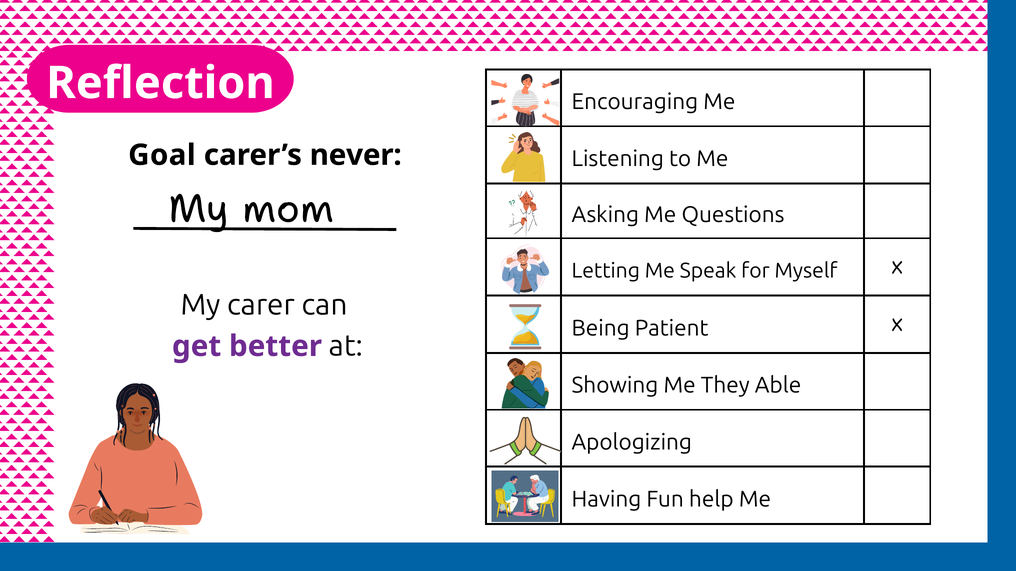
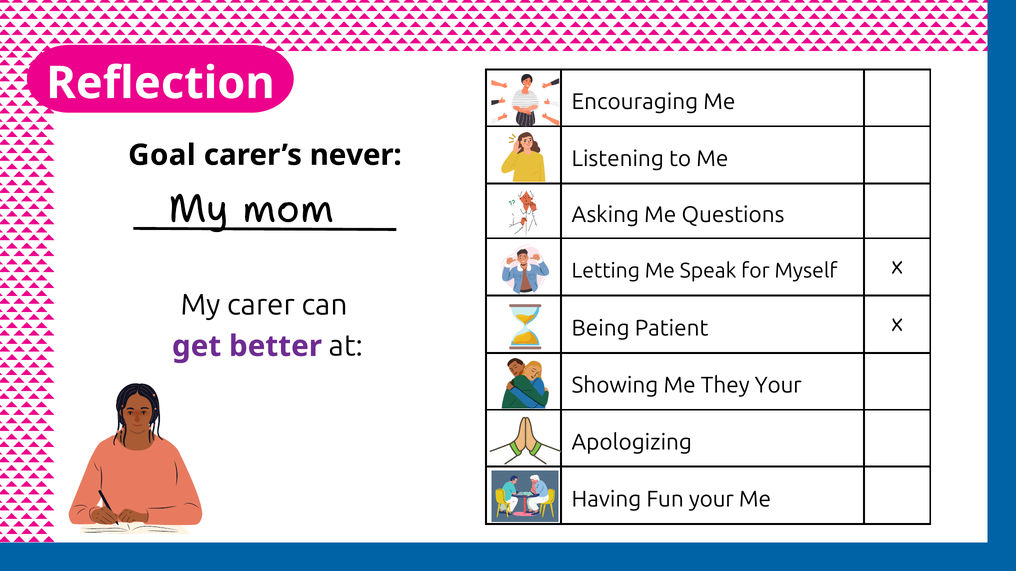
They Able: Able -> Your (778, 386)
Fun help: help -> your (711, 500)
